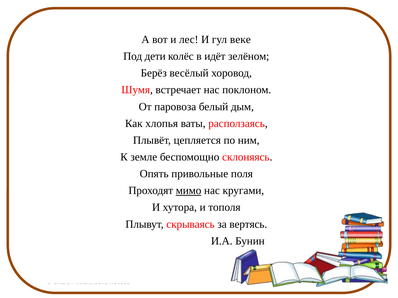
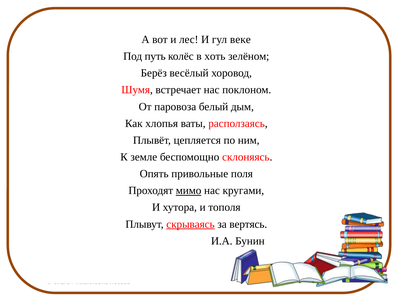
дети: дети -> путь (155, 56)
идёт: идёт -> хоть (215, 56)
скрываясь underline: none -> present (190, 224)
